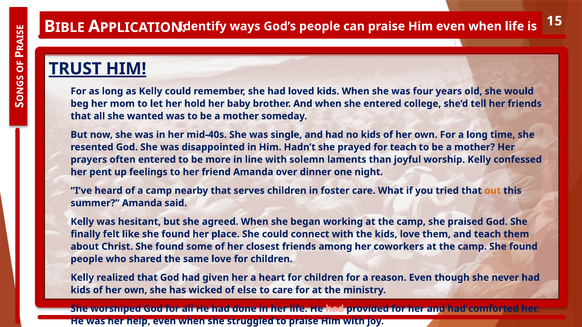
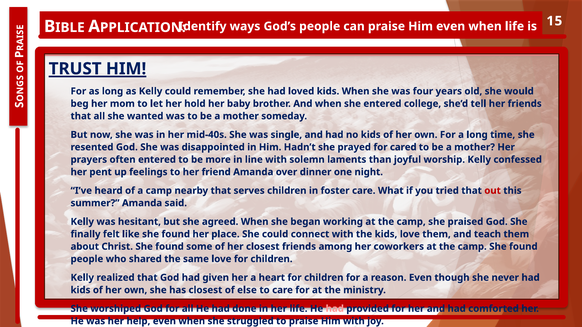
for teach: teach -> cared (403, 147)
out colour: orange -> red (493, 191)
has wicked: wicked -> closest (205, 290)
